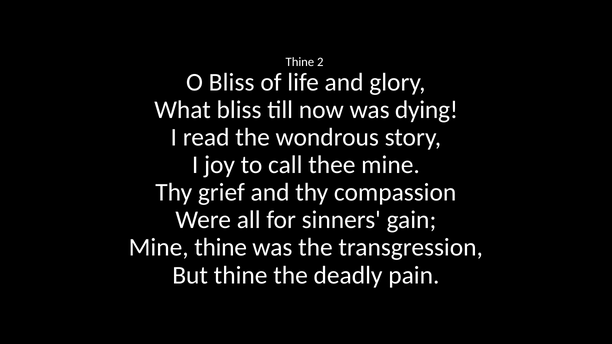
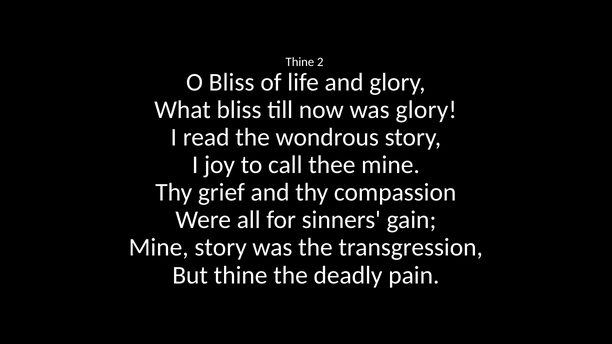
was dying: dying -> glory (426, 110)
Mine thine: thine -> story (221, 248)
